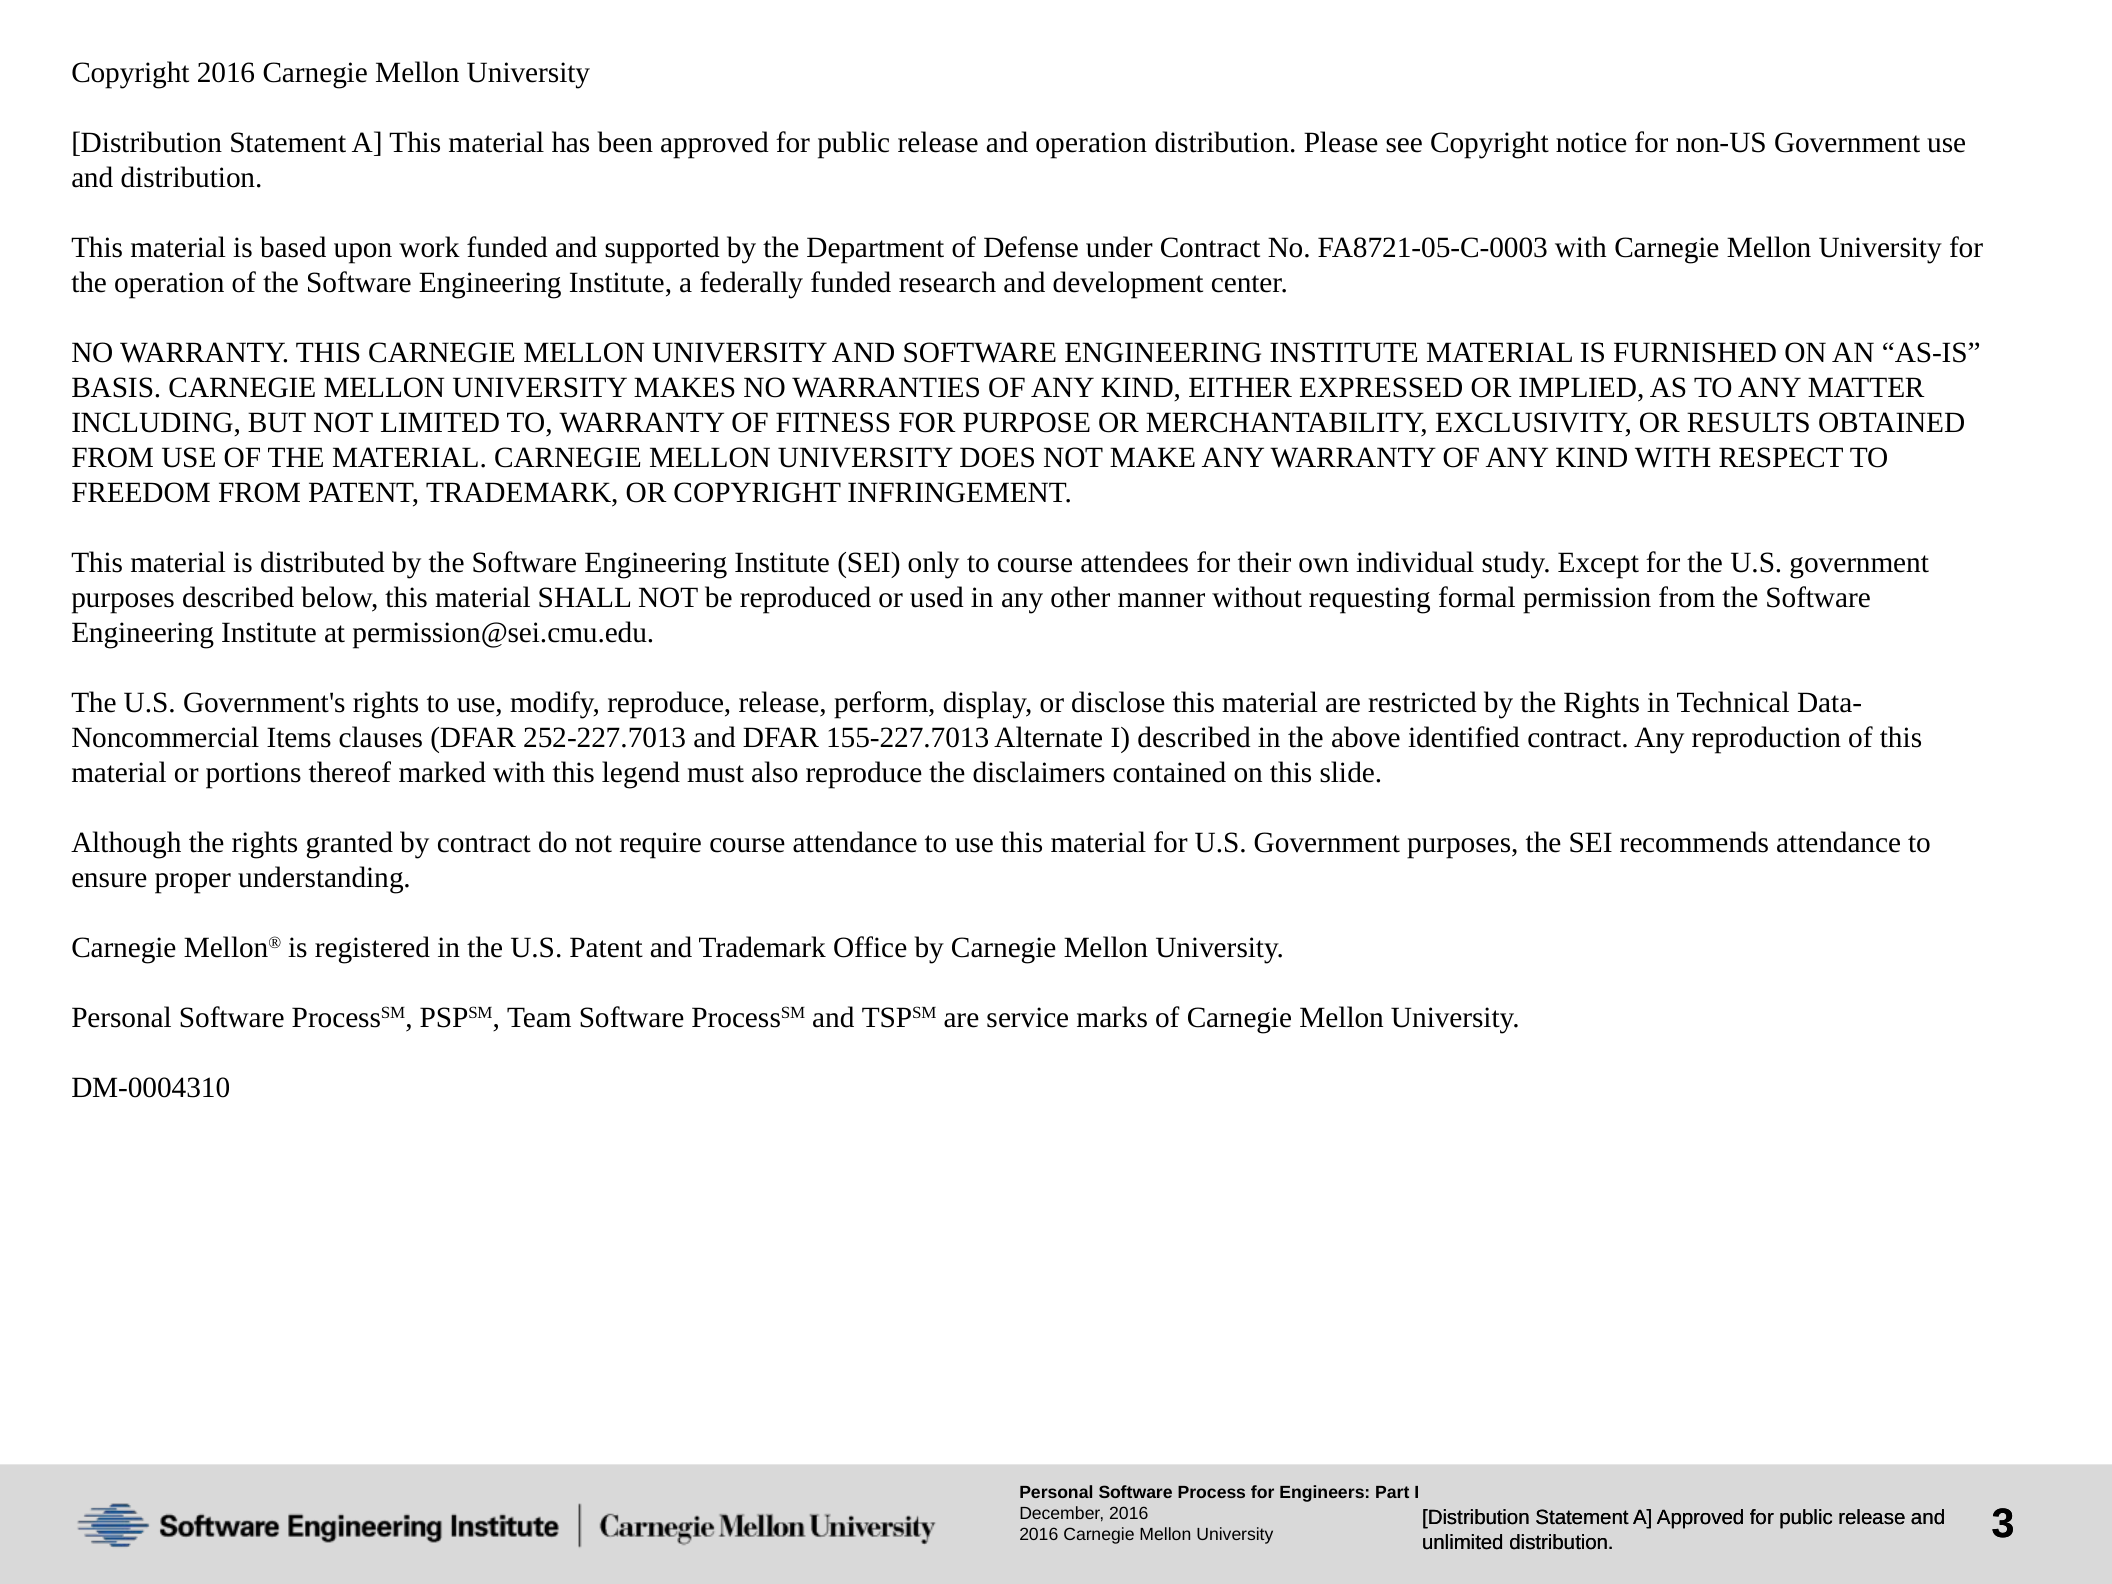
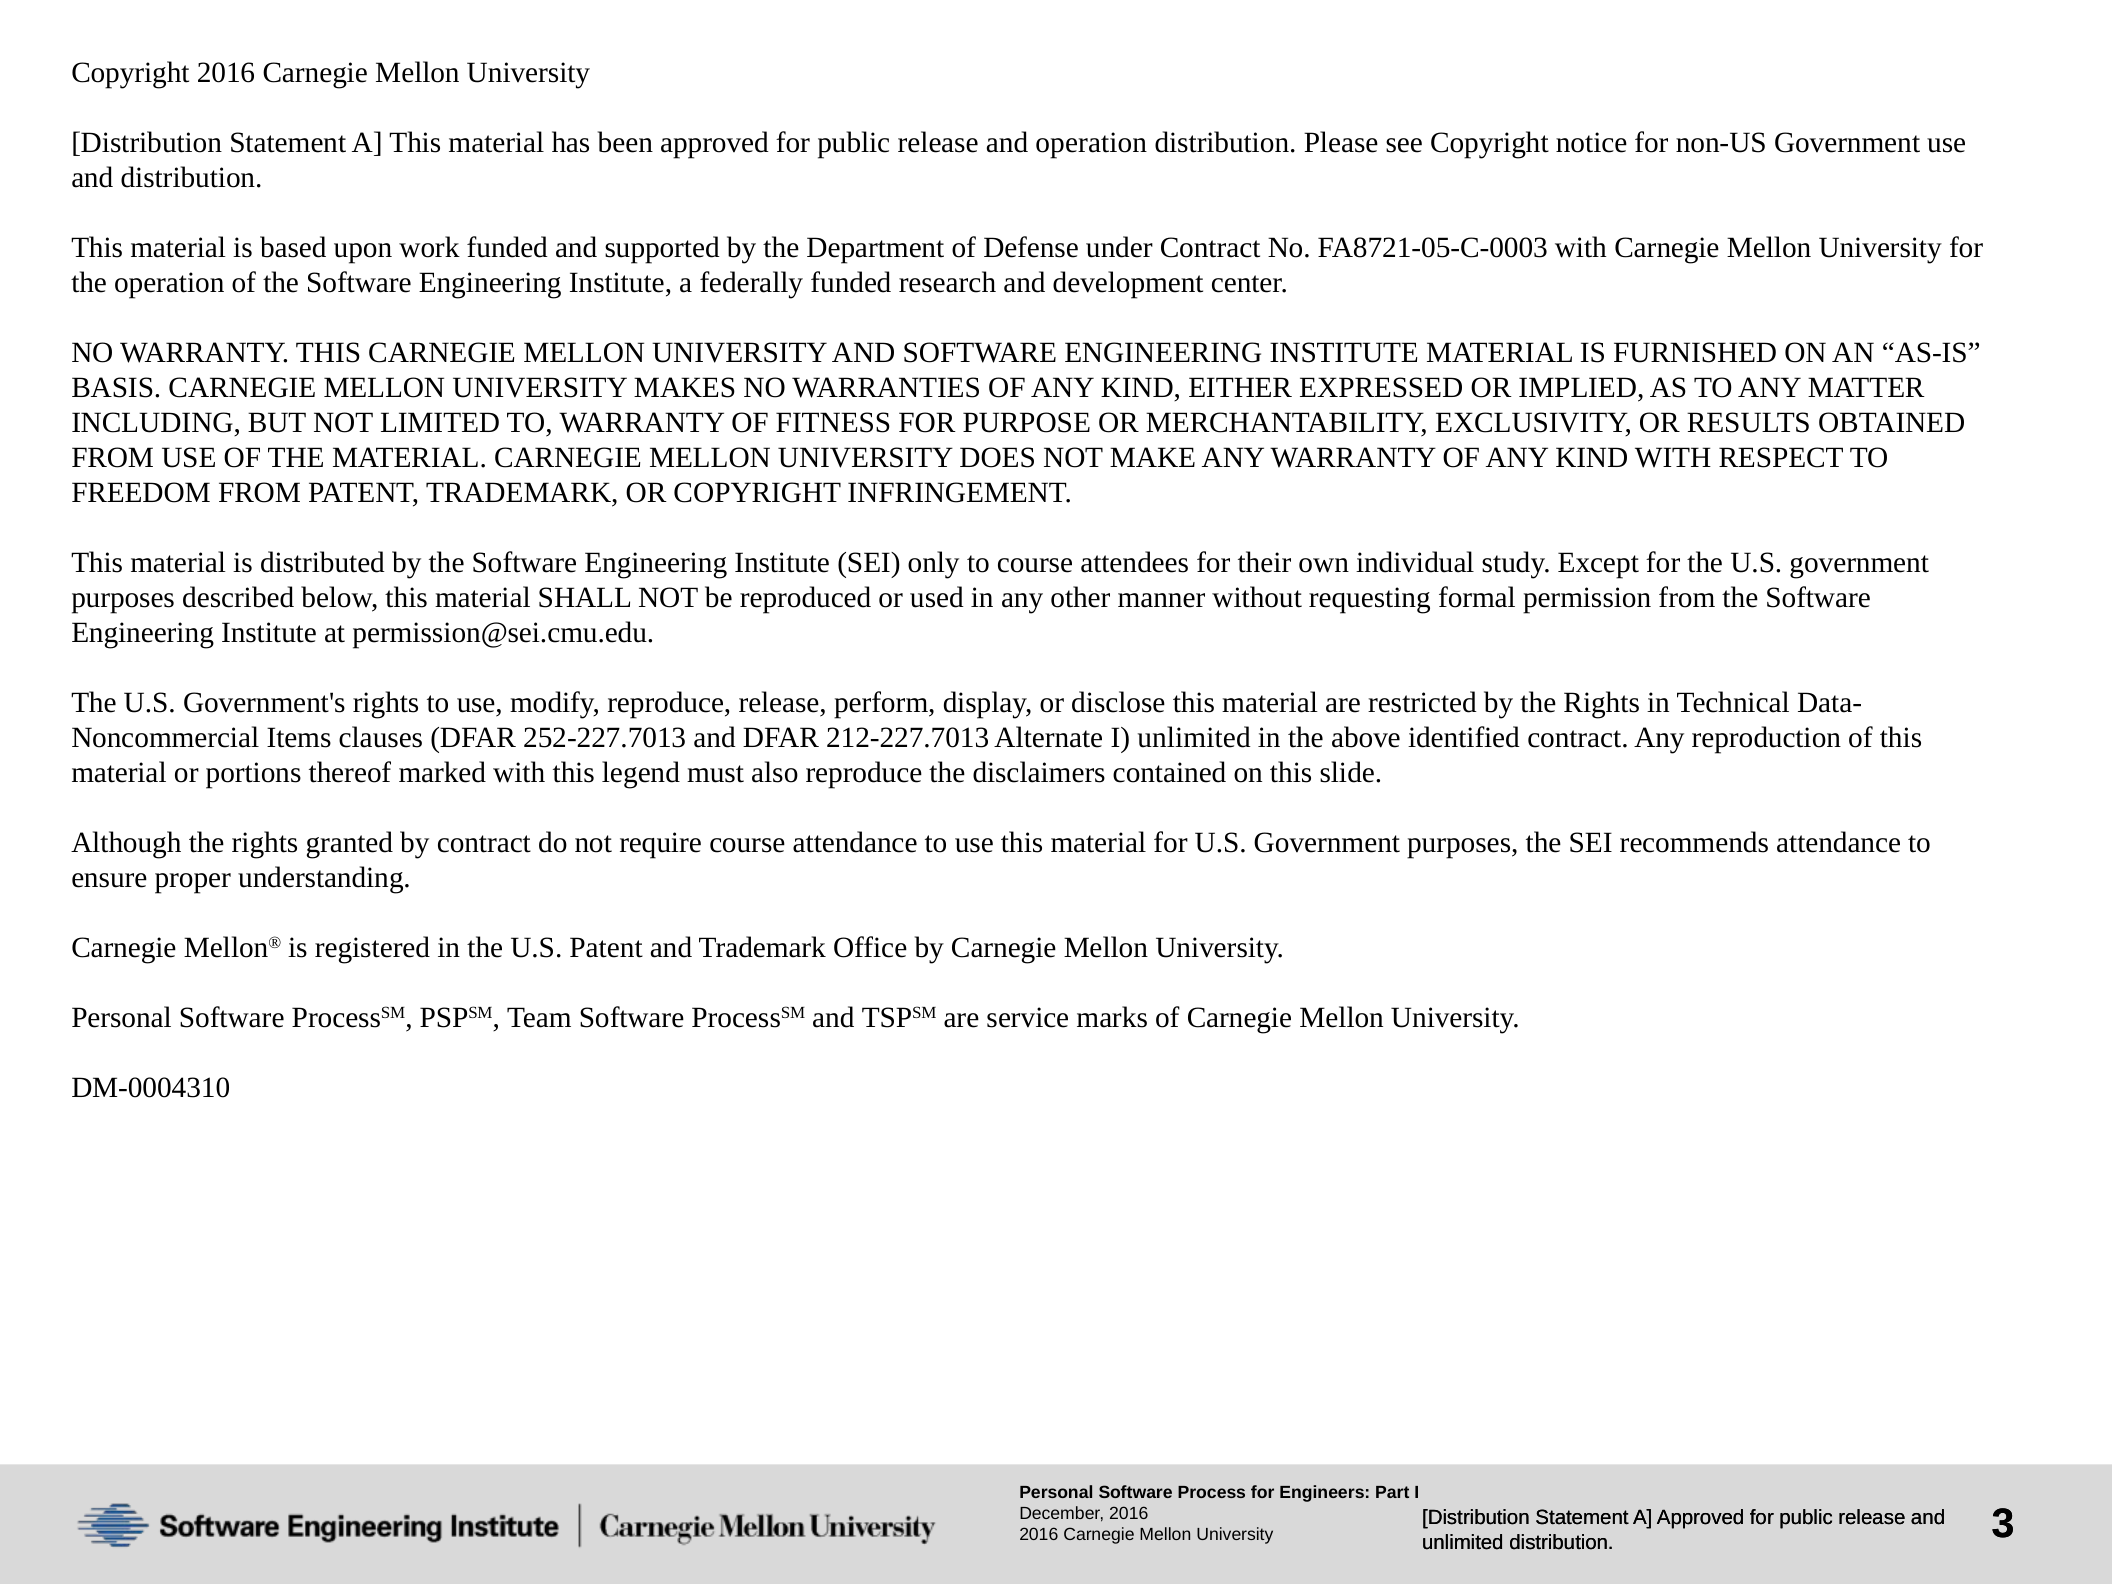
155-227.7013: 155-227.7013 -> 212-227.7013 (908, 738)
I described: described -> unlimited (1194, 738)
